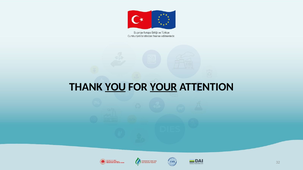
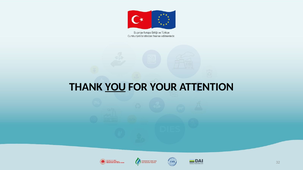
YOUR underline: present -> none (163, 87)
